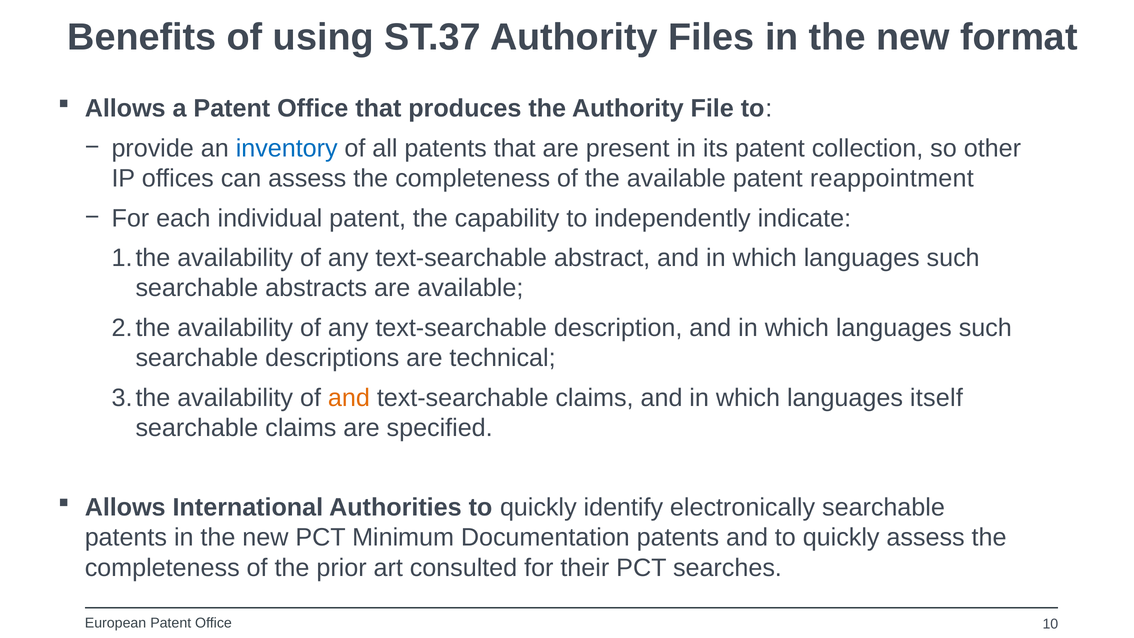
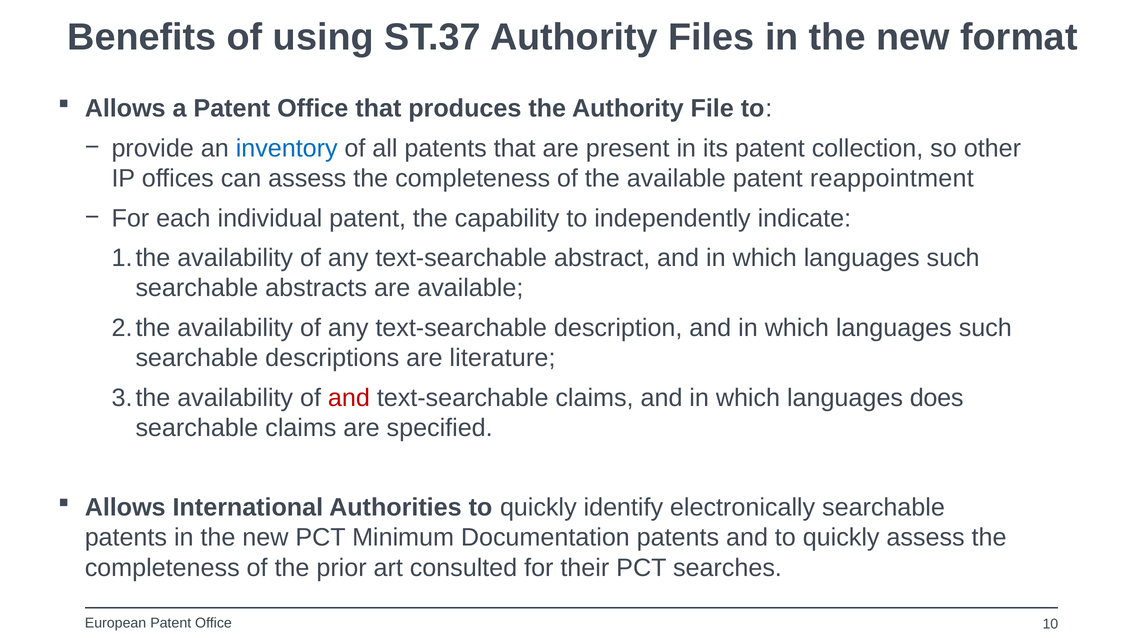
technical: technical -> literature (502, 358)
and colour: orange -> red (349, 398)
itself: itself -> does (937, 398)
